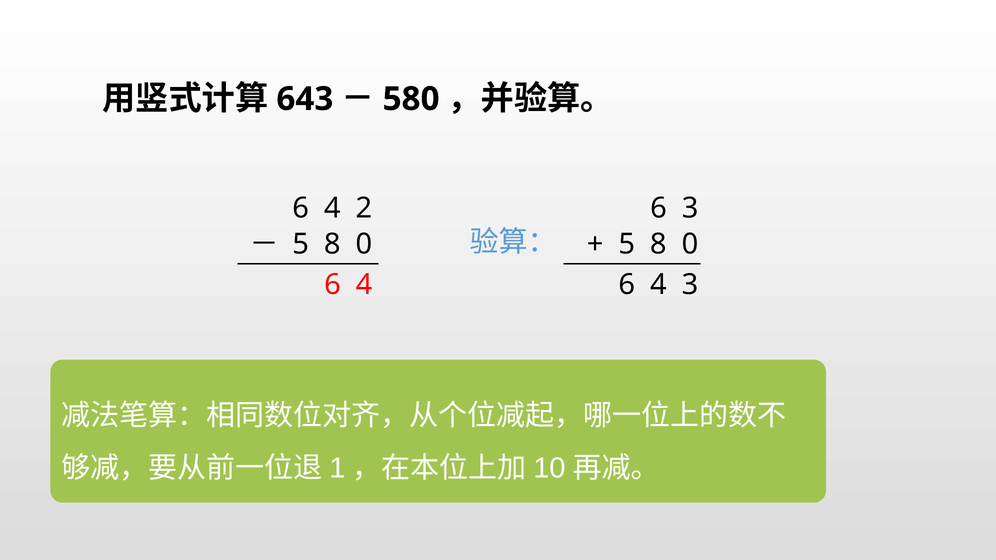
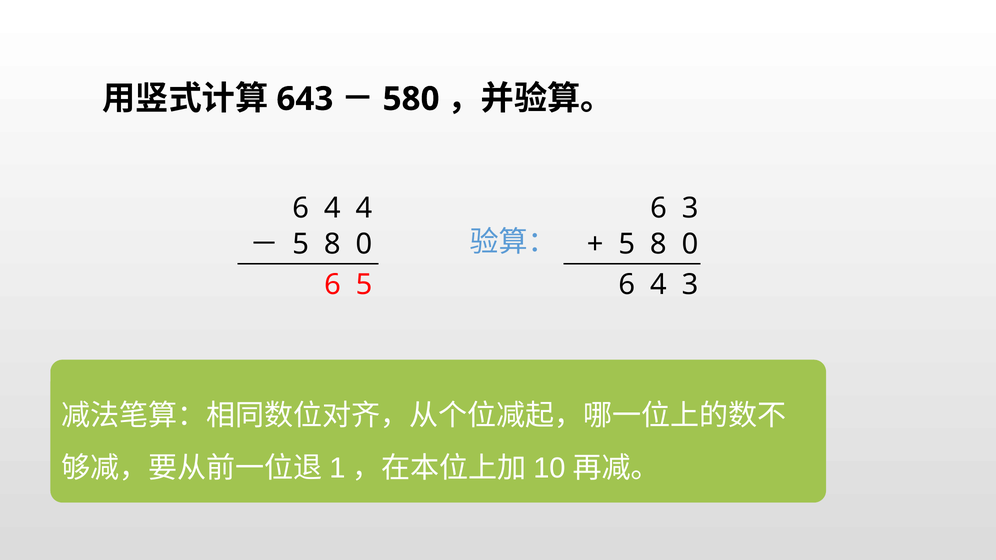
4 2: 2 -> 4 (364, 208)
4: 4 -> 5 (364, 285)
